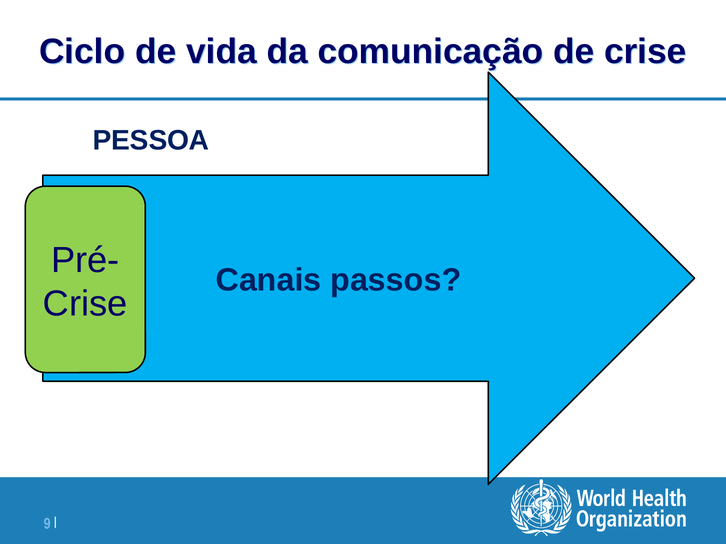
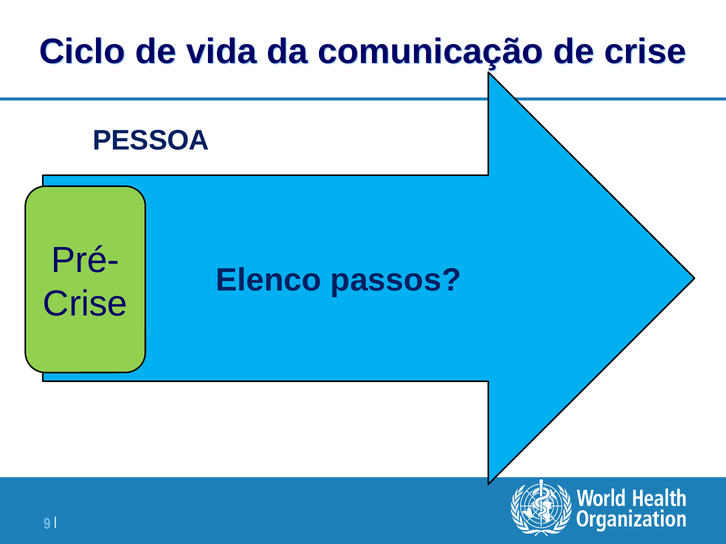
Canais: Canais -> Elenco (269, 280)
